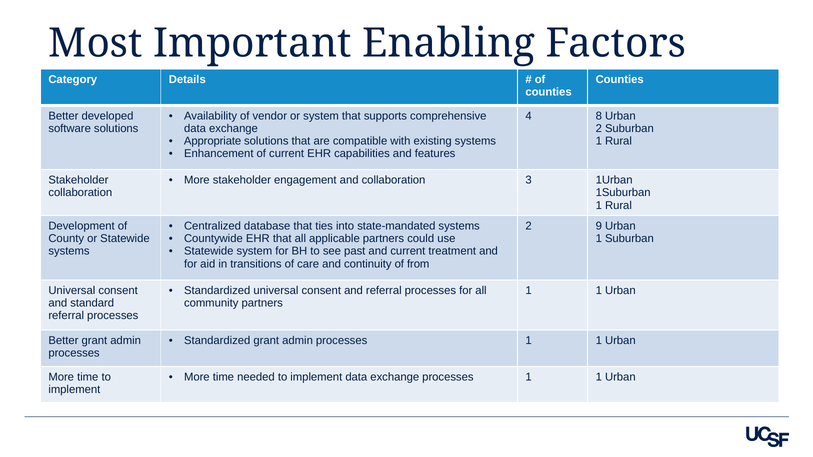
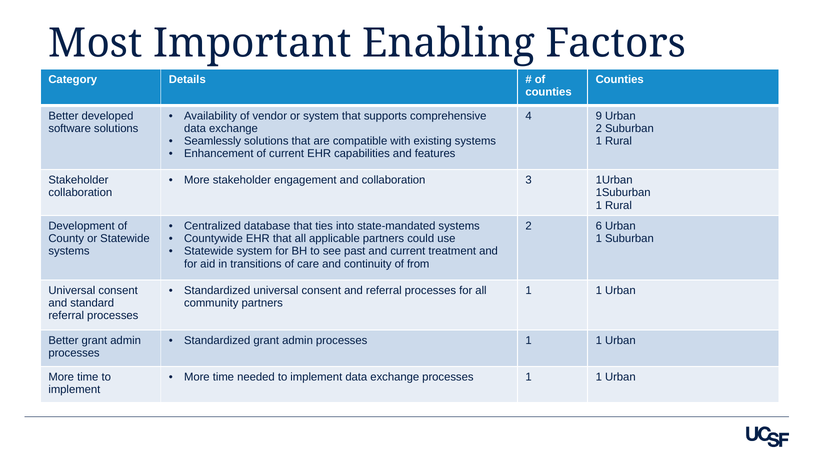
8: 8 -> 9 (599, 116)
Appropriate: Appropriate -> Seamlessly (213, 141)
9: 9 -> 6 (599, 226)
